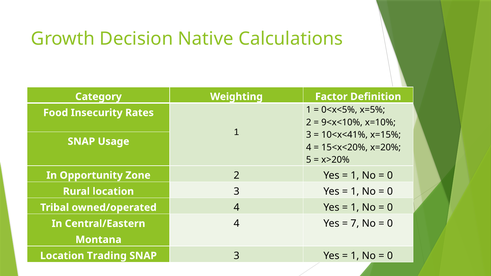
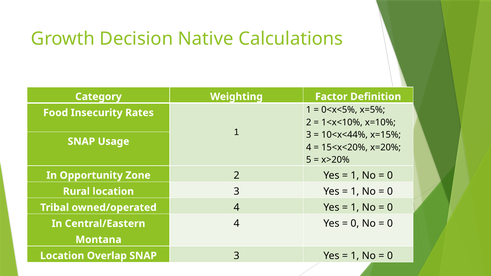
9<x<10%: 9<x<10% -> 1<x<10% (342, 122)
10<x<41%: 10<x<41% -> 10<x<44% (345, 135)
7: 7 -> 0 (355, 224)
Trading: Trading -> Overlap (107, 256)
